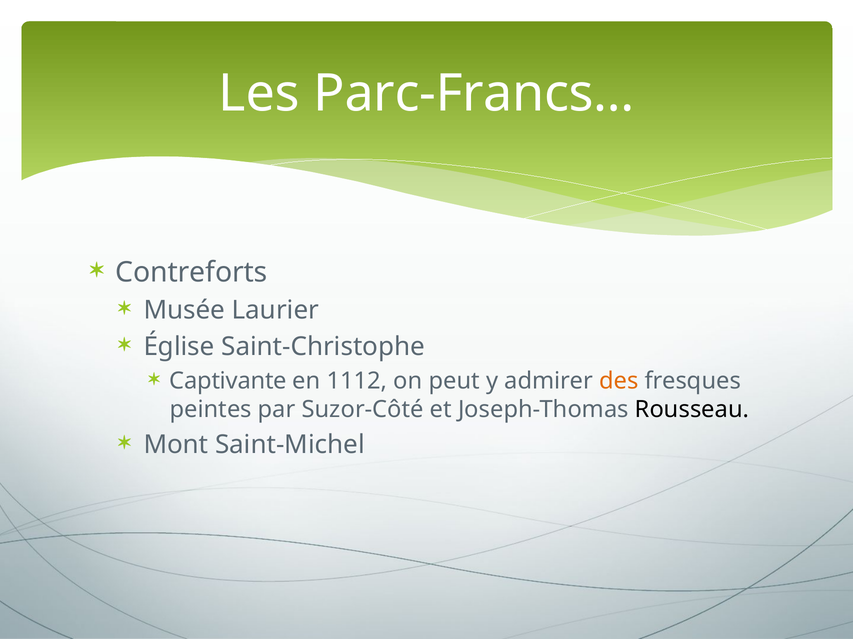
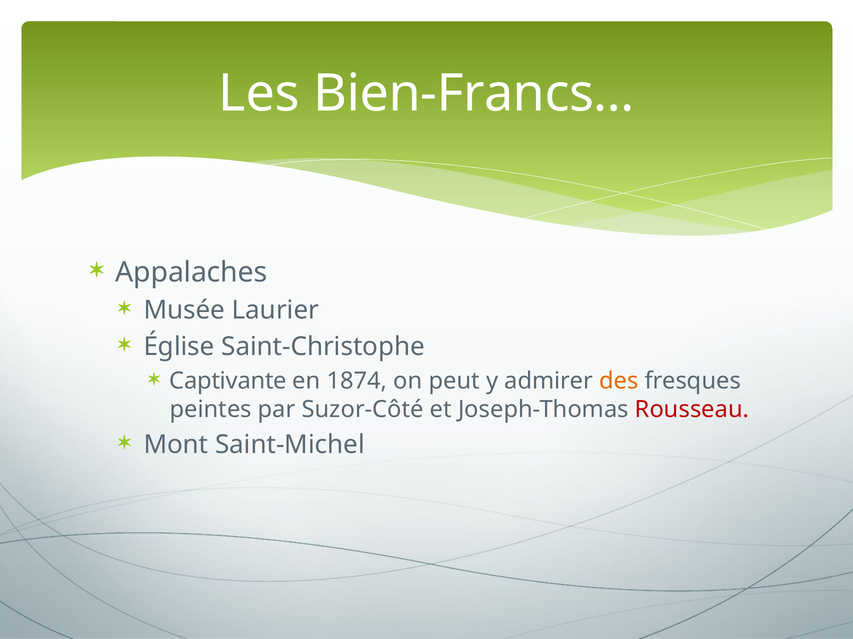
Parc-Francs…: Parc-Francs… -> Bien-Francs… (474, 94)
Contreforts: Contreforts -> Appalaches (191, 273)
1112: 1112 -> 1874 (357, 382)
Rousseau colour: black -> red (692, 410)
